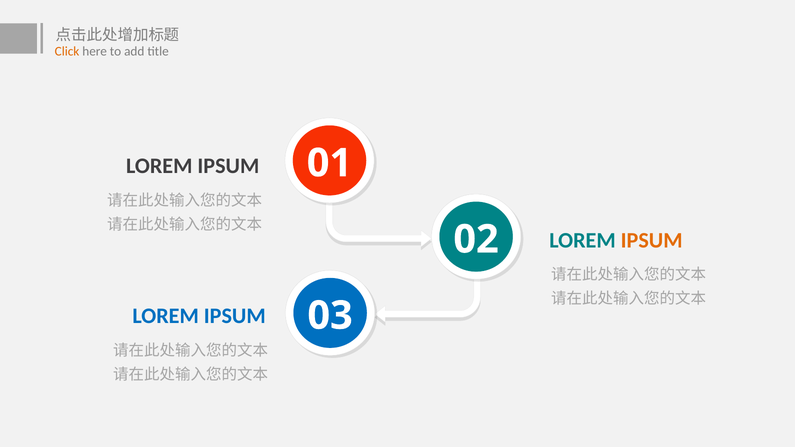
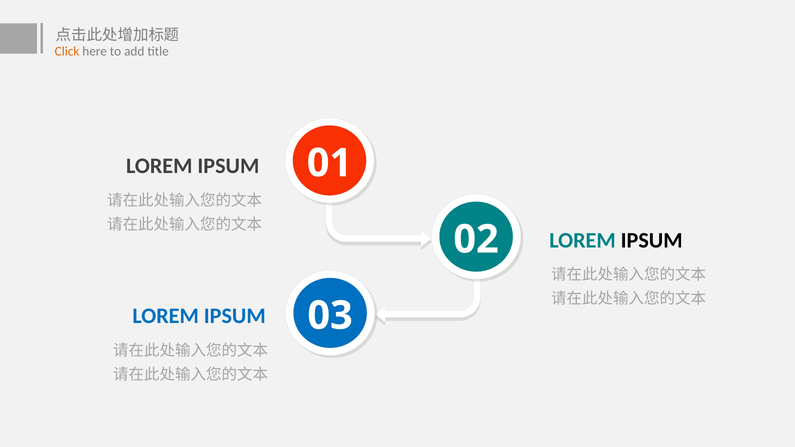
IPSUM colour: orange -> black (652, 240)
